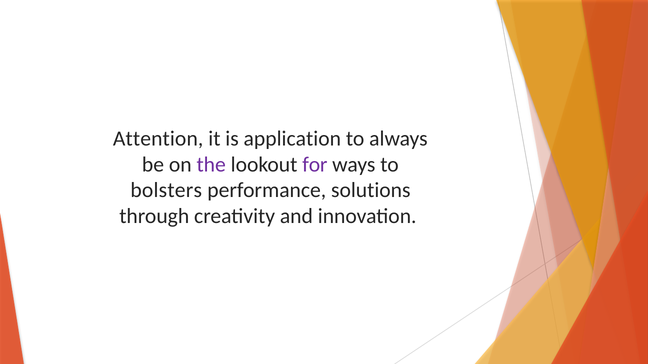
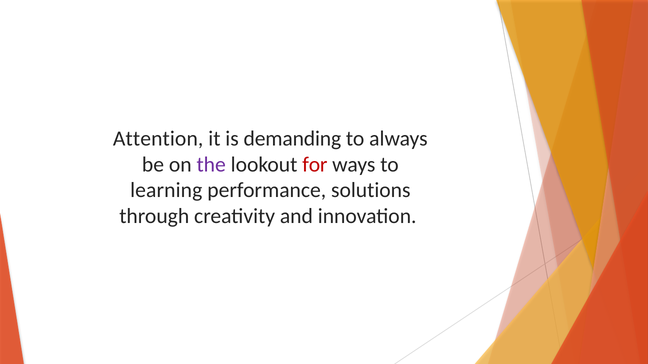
application: application -> demanding (292, 139)
for colour: purple -> red (315, 165)
bolsters: bolsters -> learning (166, 191)
